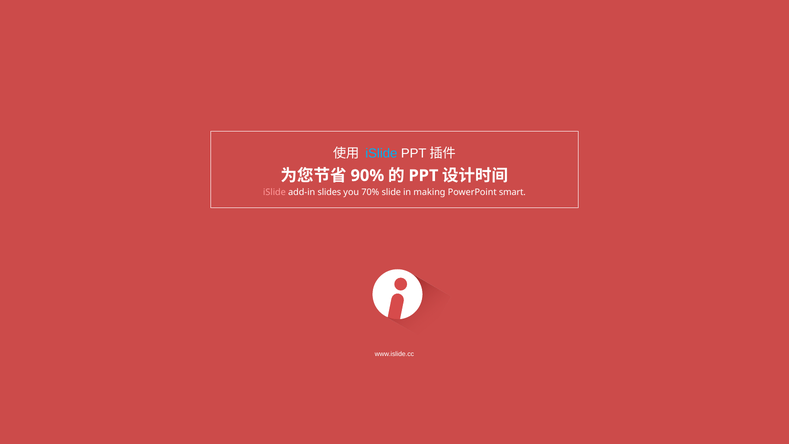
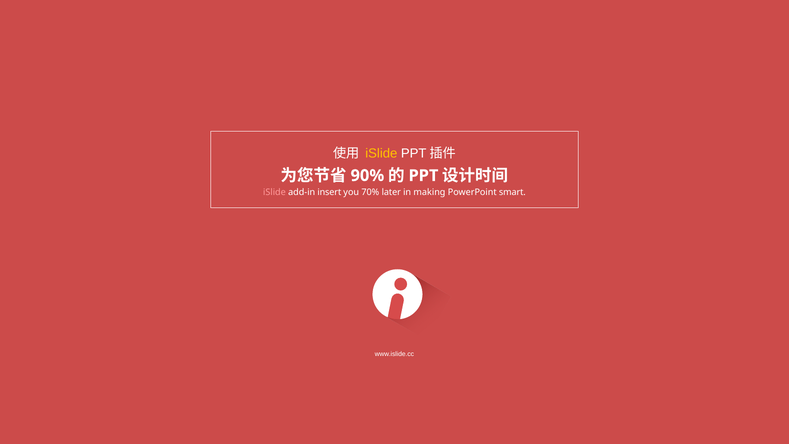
iSlide colour: light blue -> yellow (381, 154)
slides: slides -> insert (329, 192)
slide: slide -> later (391, 192)
